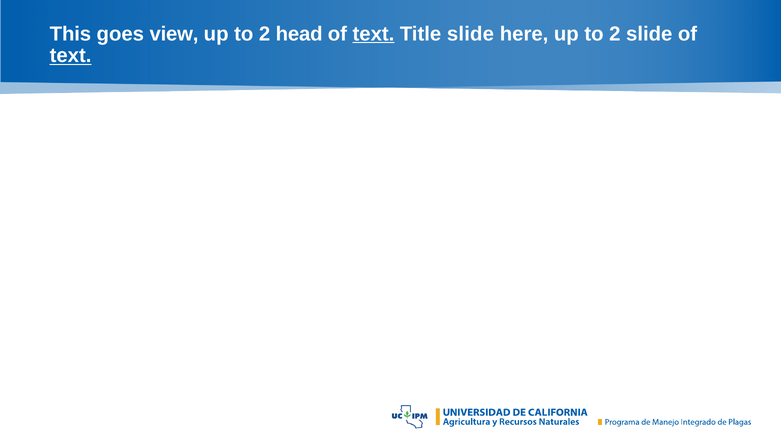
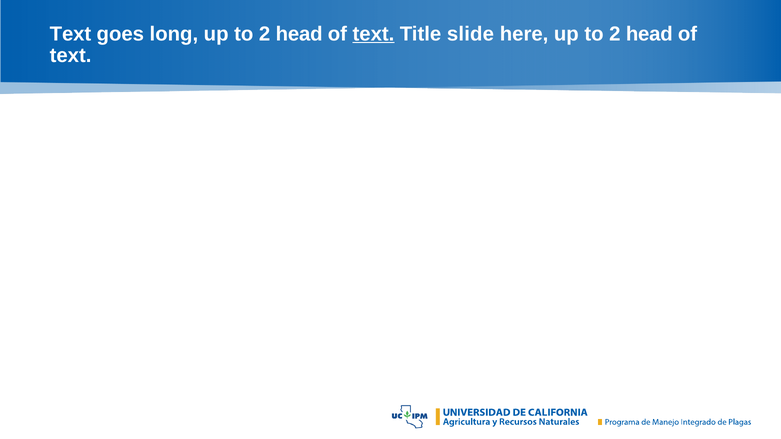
This: This -> Text (70, 34)
view: view -> long (174, 34)
slide: slide -> head (649, 34)
text underline: present -> none (71, 56)
